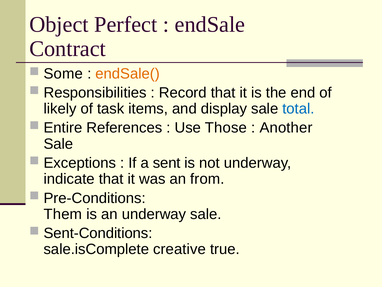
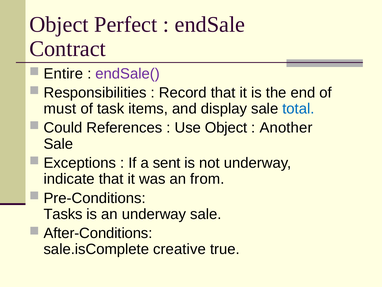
Some: Some -> Entire (63, 74)
endSale( colour: orange -> purple (128, 74)
likely: likely -> must (60, 109)
Entire: Entire -> Could (63, 128)
Use Those: Those -> Object (226, 128)
Them: Them -> Tasks (63, 214)
Sent-Conditions: Sent-Conditions -> After-Conditions (98, 233)
